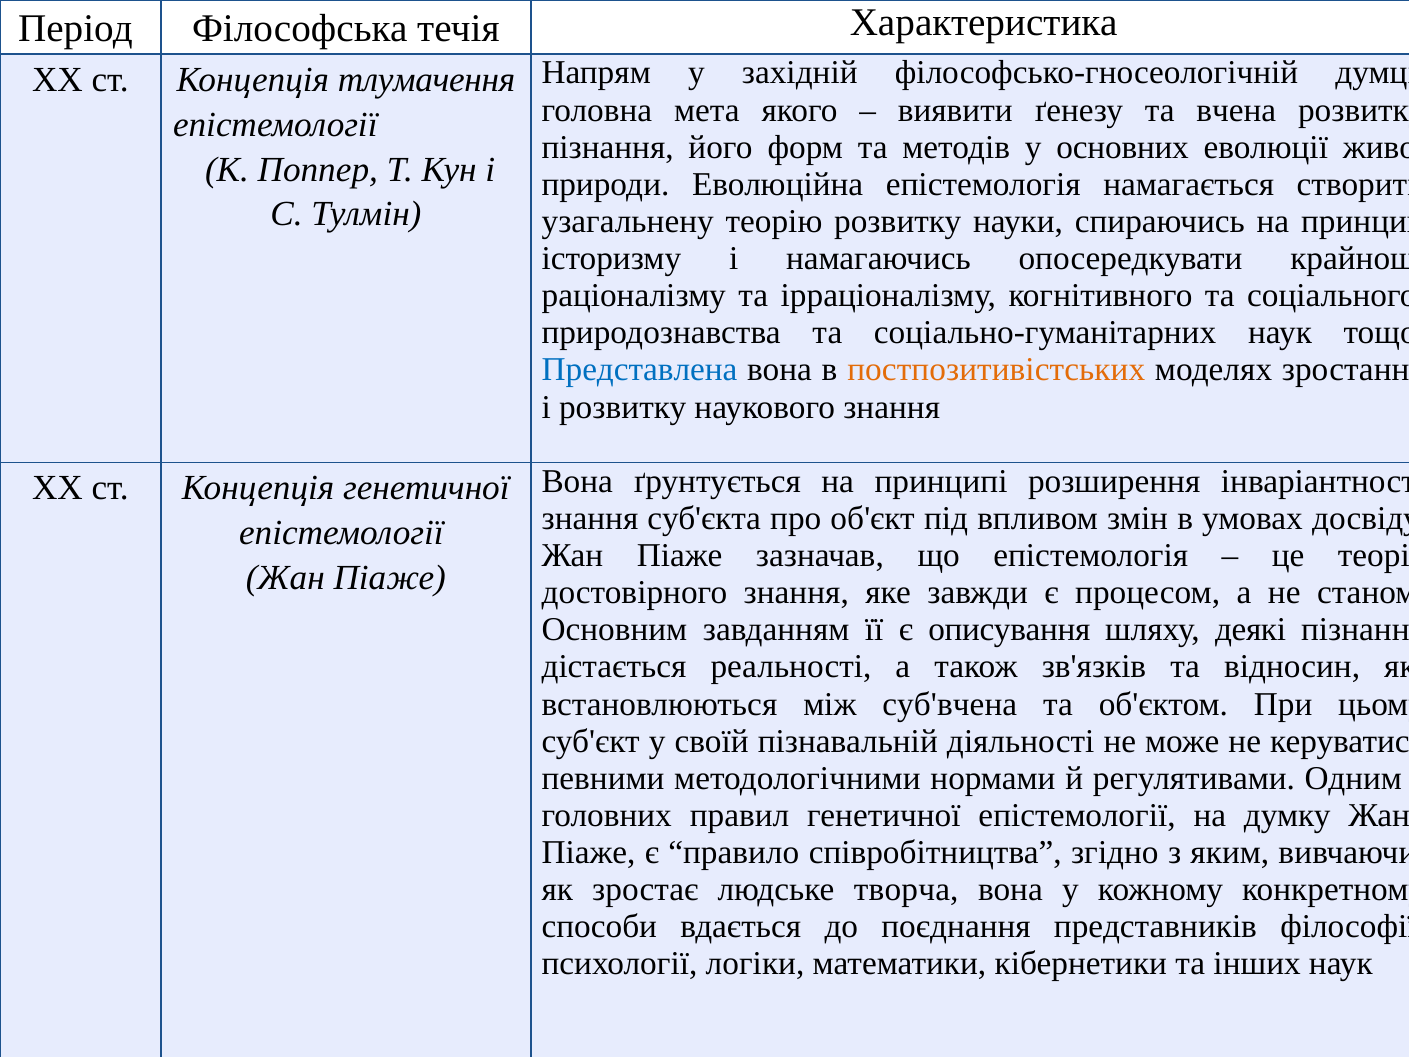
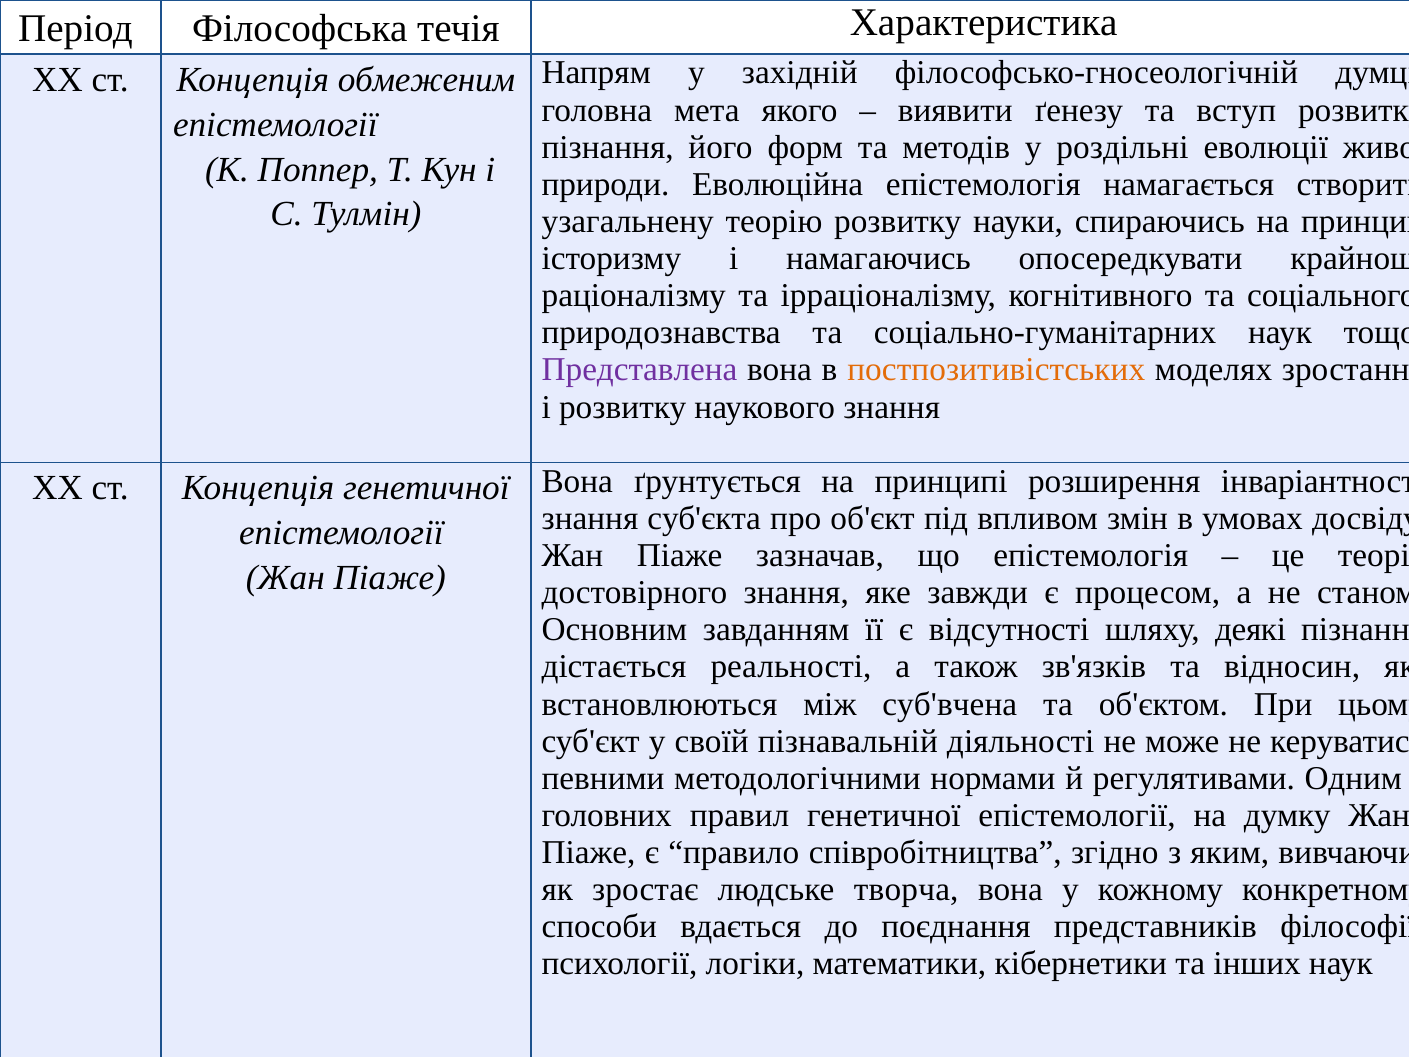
тлумачення: тлумачення -> обмеженим (426, 80)
вчена: вчена -> вступ (1236, 110)
основних: основних -> роздільні (1123, 147)
Представлена colour: blue -> purple (639, 370)
описування: описування -> відсутності (1009, 630)
